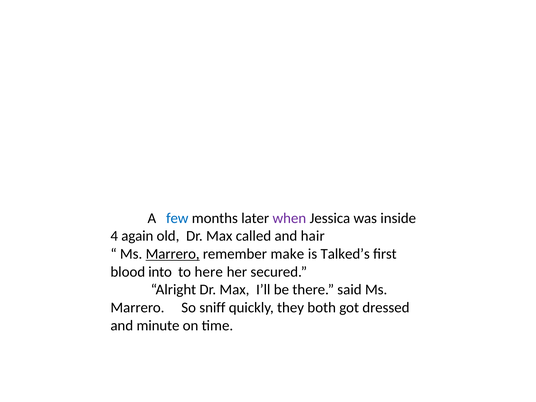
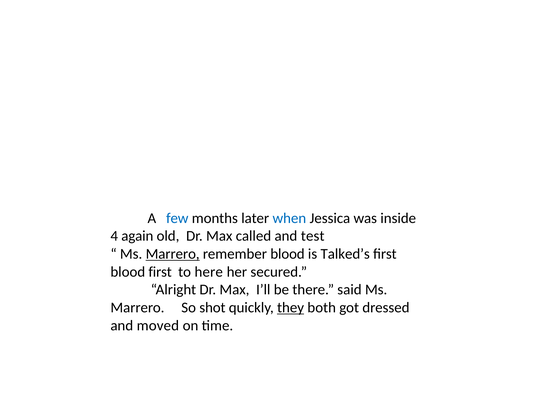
when colour: purple -> blue (289, 218)
hair: hair -> test (313, 236)
remember make: make -> blood (287, 254)
blood into: into -> first (160, 272)
sniff: sniff -> shot (212, 308)
they underline: none -> present (291, 308)
minute: minute -> moved (158, 326)
